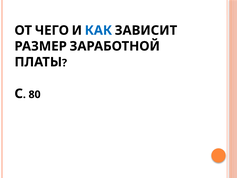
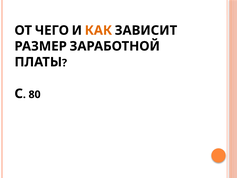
КАК colour: blue -> orange (98, 30)
